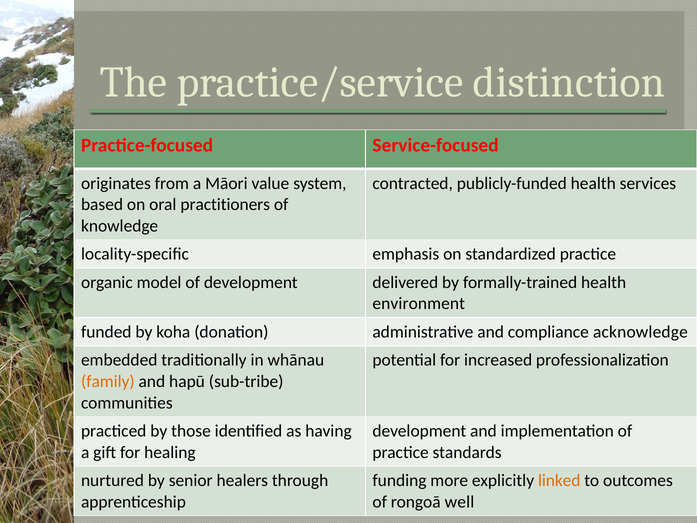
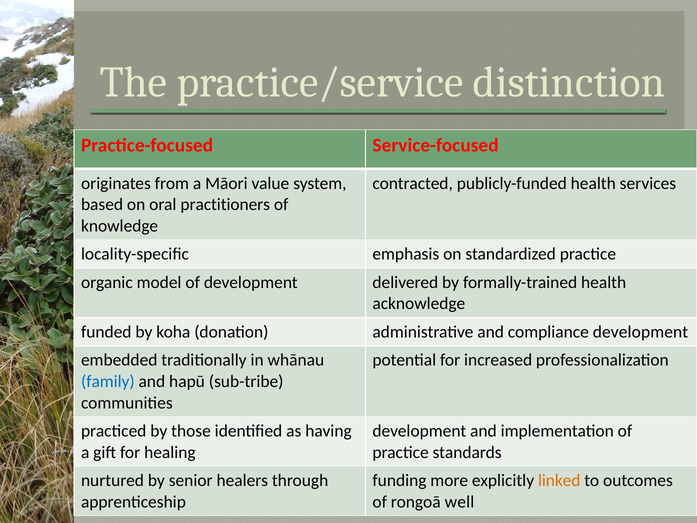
environment: environment -> acknowledge (419, 304)
compliance acknowledge: acknowledge -> development (640, 332)
family colour: orange -> blue (108, 381)
